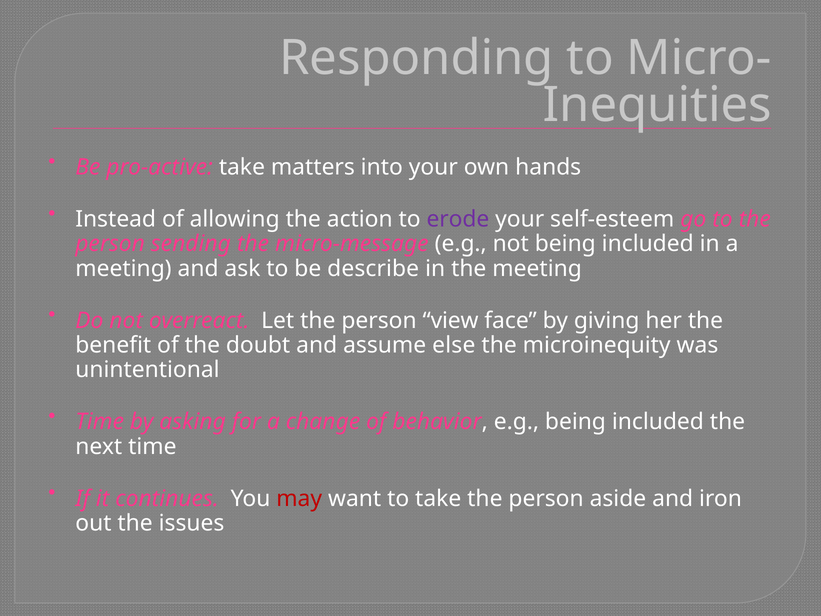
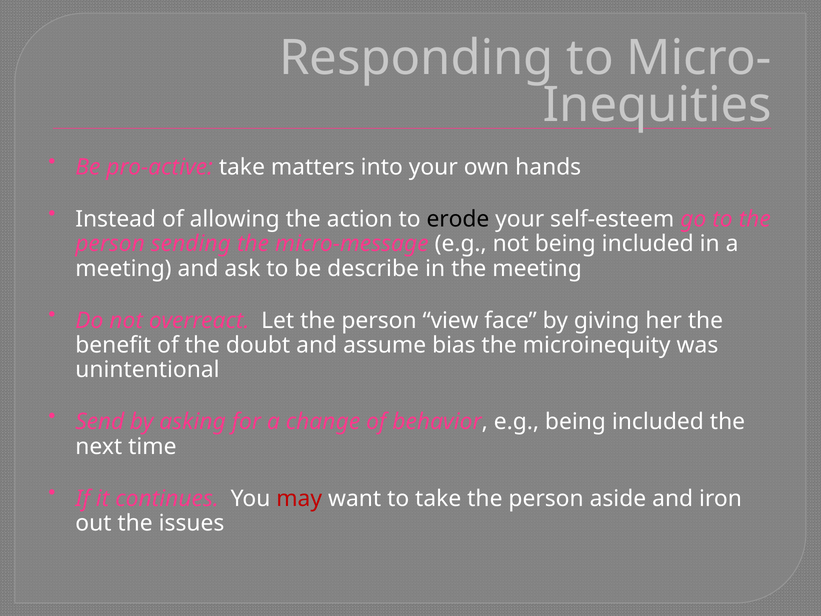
erode colour: purple -> black (458, 219)
else: else -> bias (454, 345)
Time: Time -> Send (100, 422)
